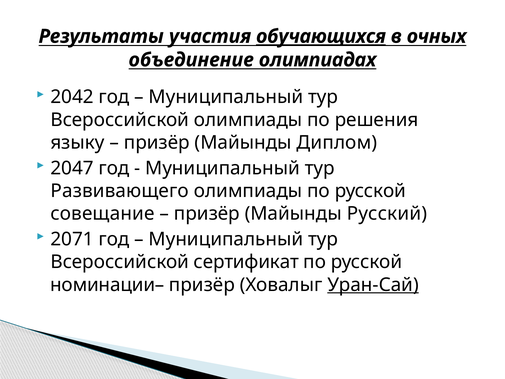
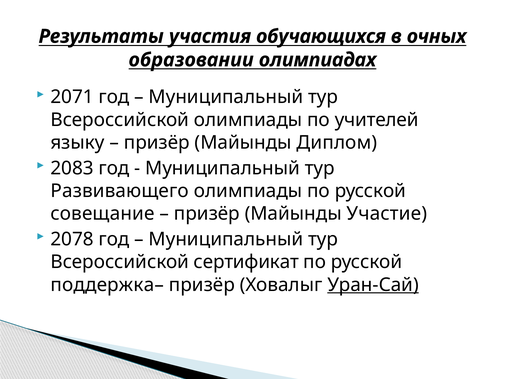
обучающихся underline: present -> none (321, 36)
объединение: объединение -> образовании (191, 60)
2042: 2042 -> 2071 (72, 97)
решения: решения -> учителей (377, 120)
2047: 2047 -> 2083 (72, 168)
Русский: Русский -> Участие (387, 214)
2071: 2071 -> 2078 (72, 239)
номинации–: номинации– -> поддержка– (107, 285)
